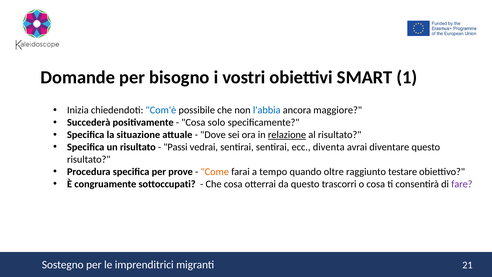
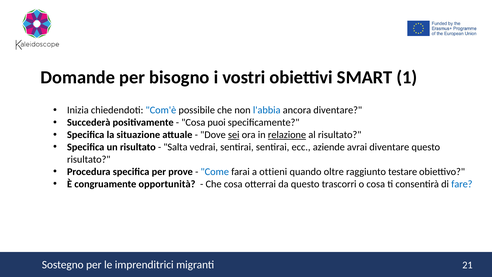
ancora maggiore: maggiore -> diventare (338, 110)
solo: solo -> puoi (217, 122)
sei underline: none -> present (234, 135)
Passi: Passi -> Salta (175, 147)
diventa: diventa -> aziende (329, 147)
Come colour: orange -> blue (215, 172)
tempo: tempo -> ottieni (273, 172)
sottoccupati: sottoccupati -> opportunità (167, 184)
fare colour: purple -> blue (462, 184)
